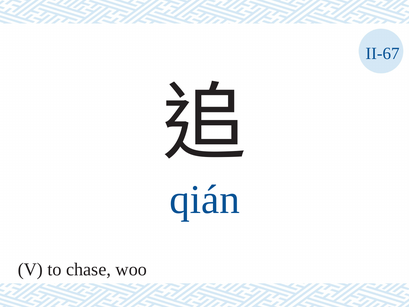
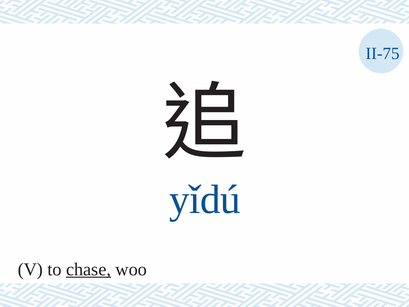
II-67: II-67 -> II-75 (383, 54)
qián: qián -> yǐdú (205, 200)
chase underline: none -> present (89, 269)
